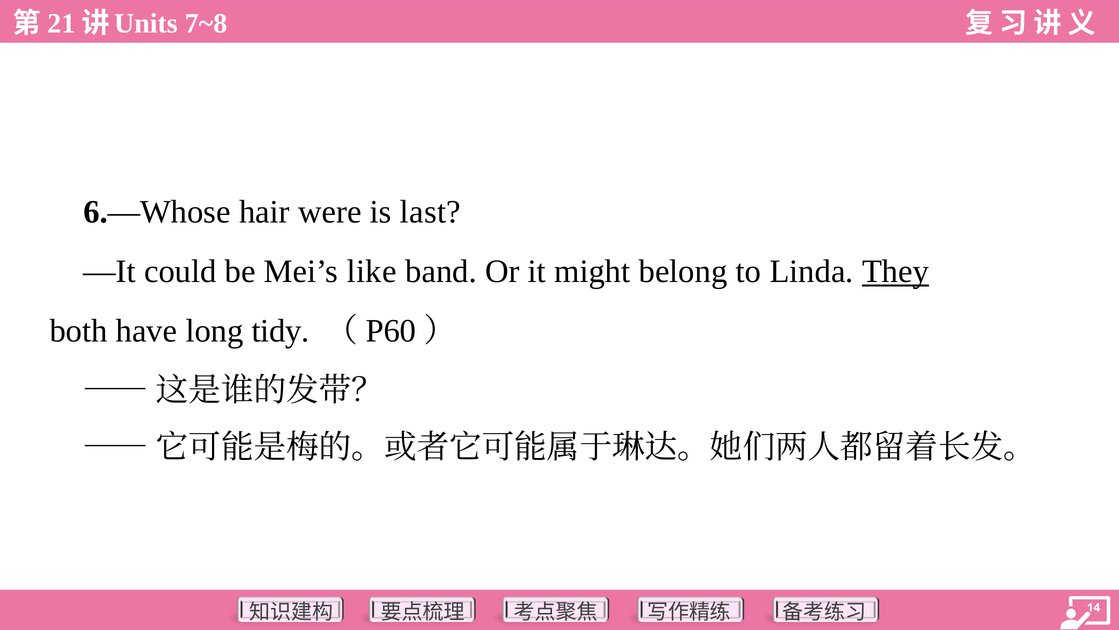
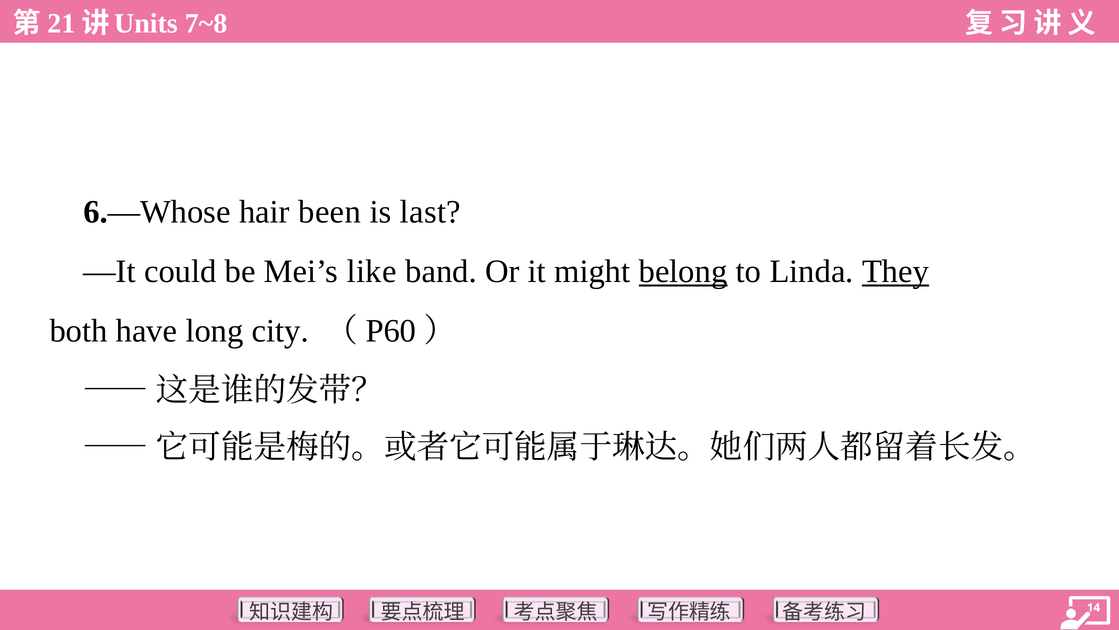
were: were -> been (330, 212)
belong underline: none -> present (683, 271)
tidy: tidy -> city (280, 330)
